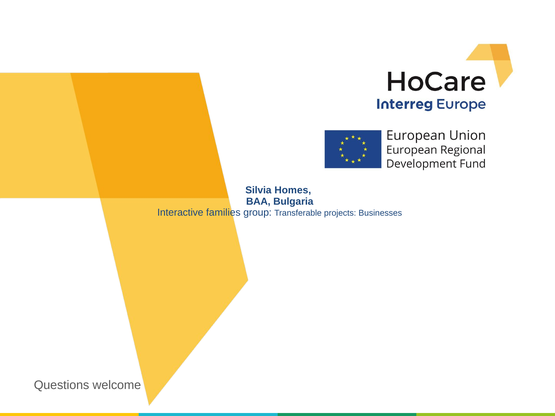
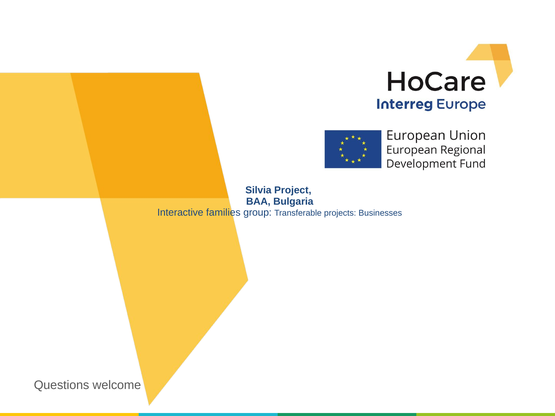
Homes: Homes -> Project (293, 190)
